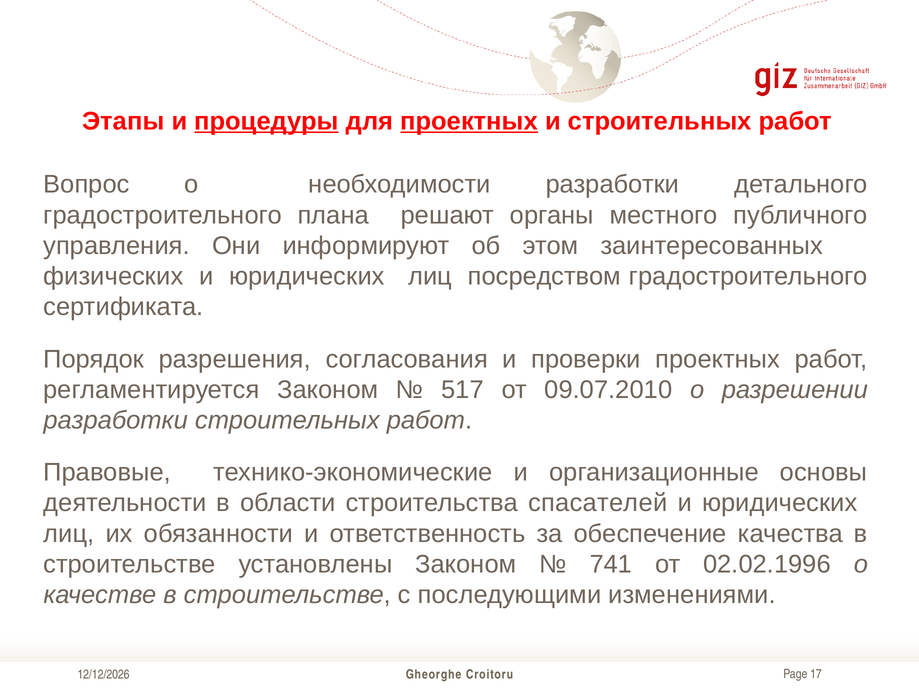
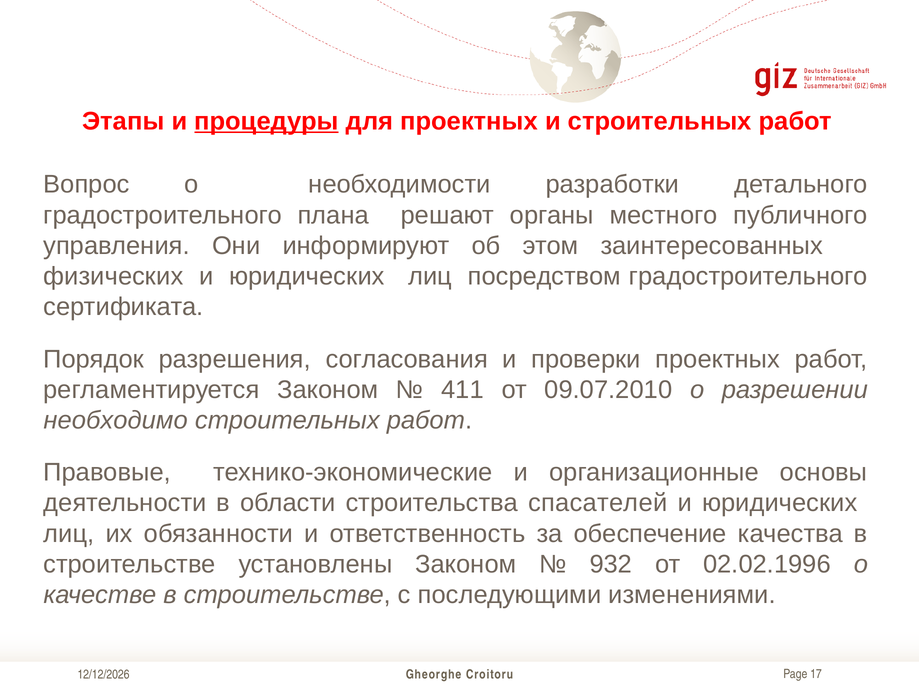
проектных underline: present -> none (469, 121)
517: 517 -> 411 (462, 390)
разработки: разработки -> необходимо (116, 420)
741: 741 -> 932 (611, 565)
